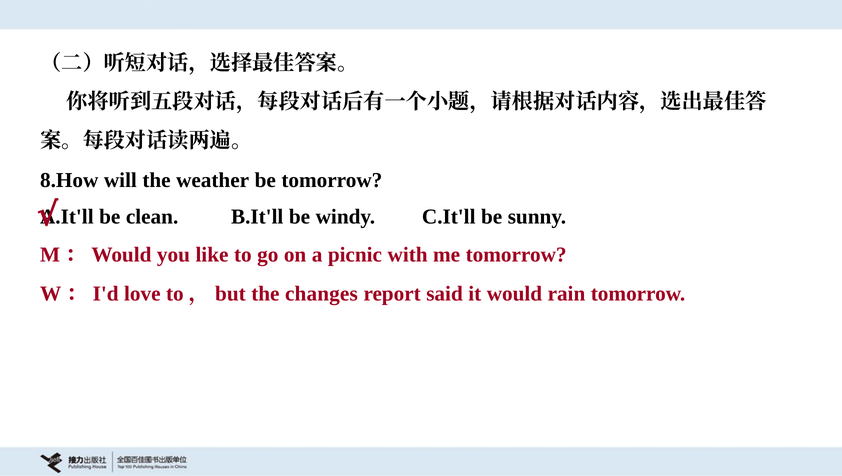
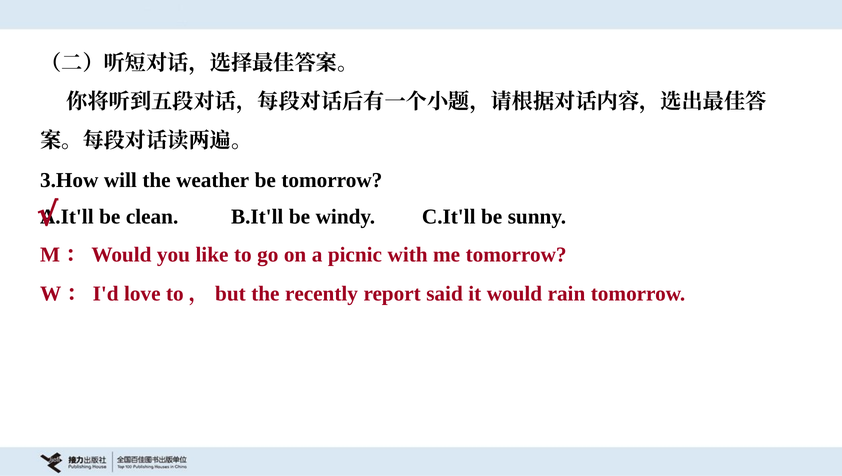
8.How: 8.How -> 3.How (69, 180)
changes: changes -> recently (321, 294)
